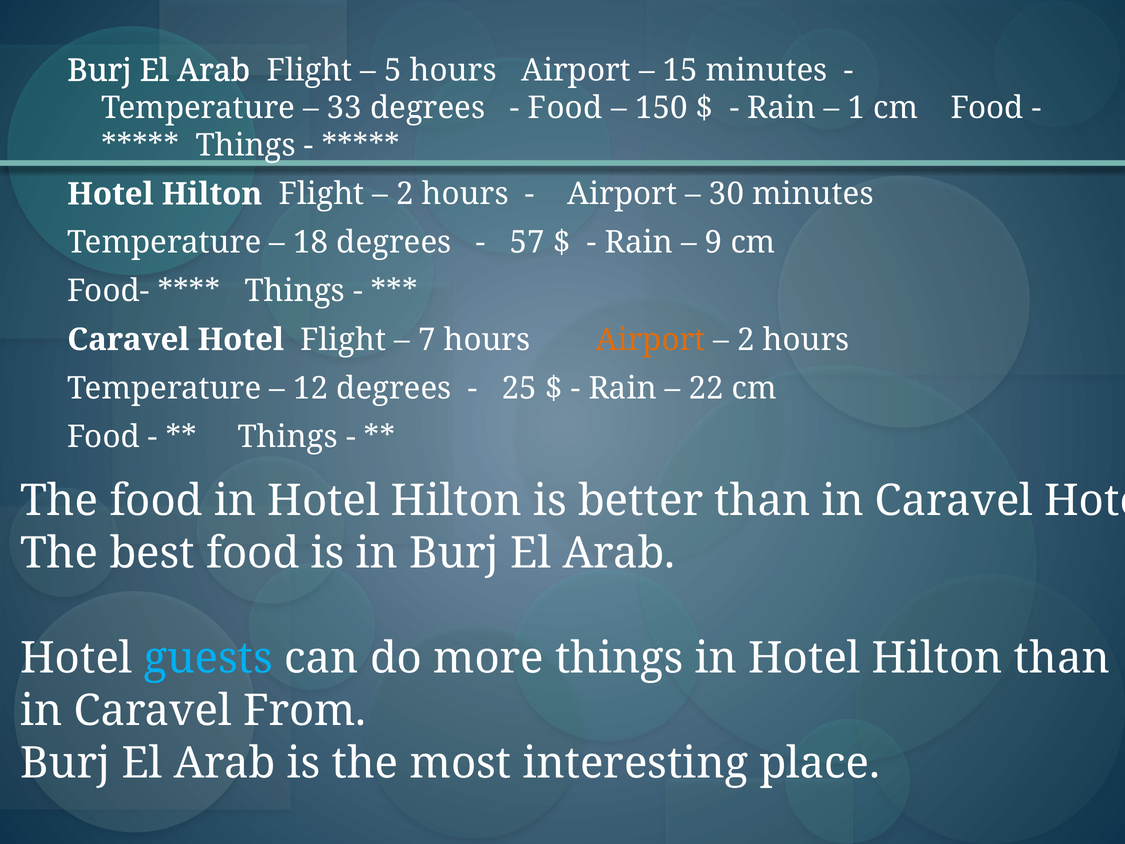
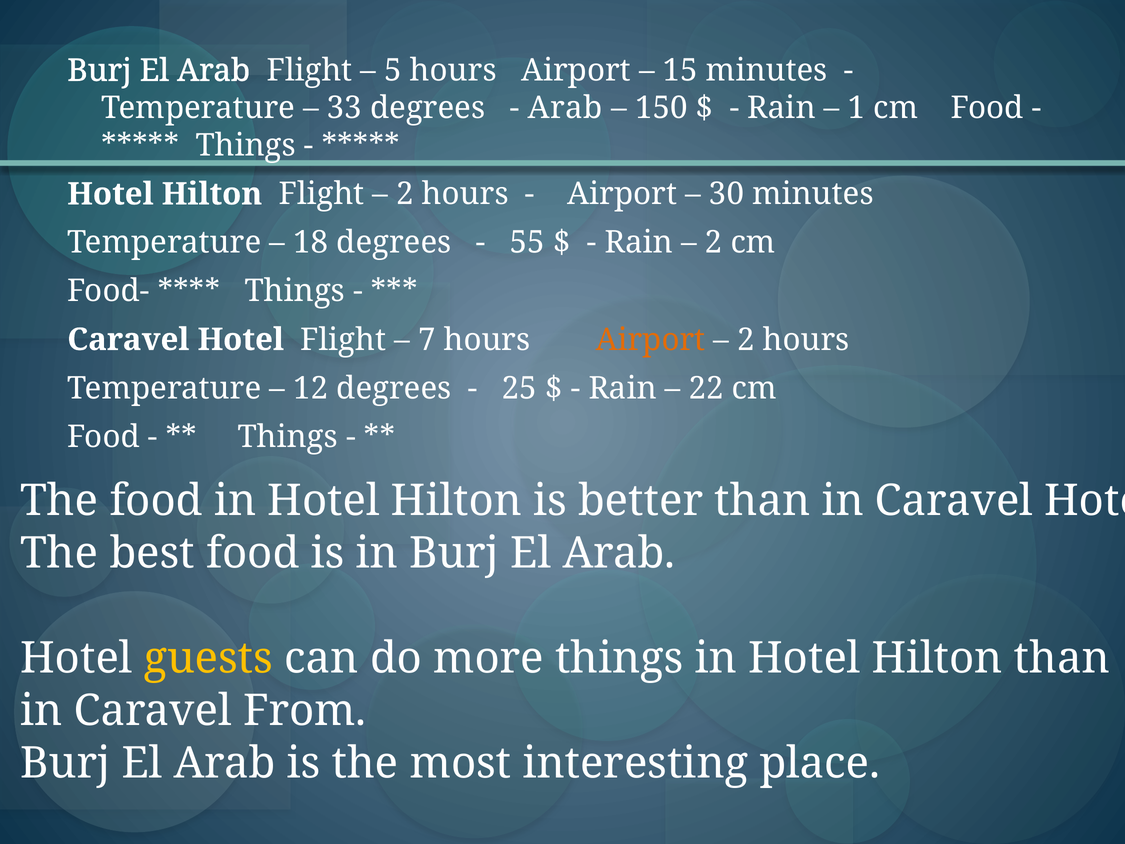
Food: Food -> Arab (565, 108)
57: 57 -> 55 (527, 243)
9: 9 -> 2 (714, 243)
guests colour: light blue -> yellow (208, 658)
